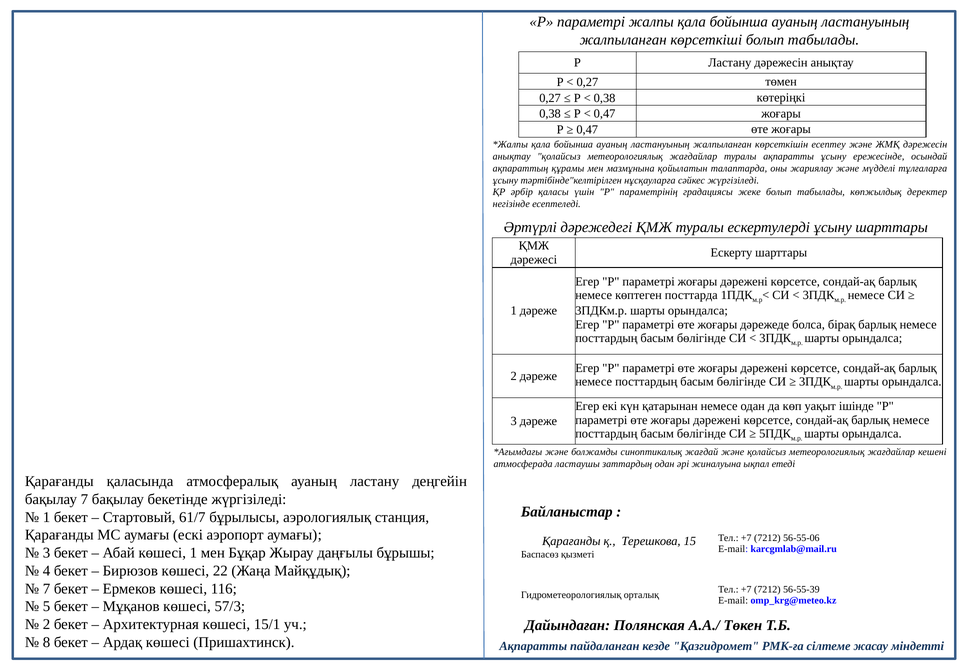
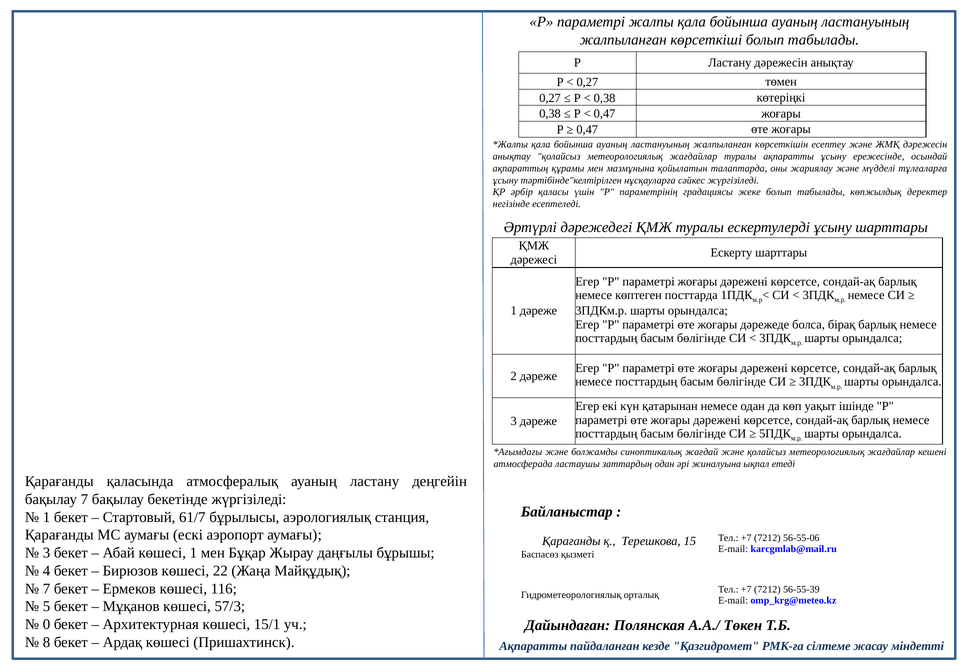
2: 2 -> 0 (47, 625)
